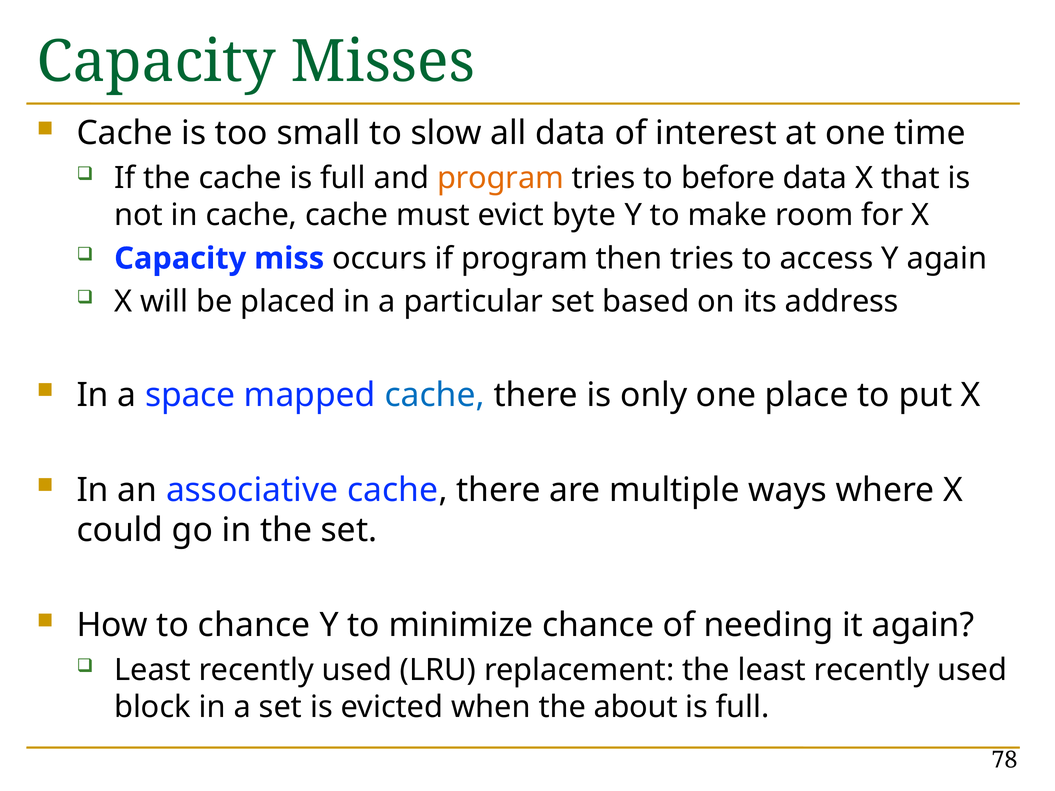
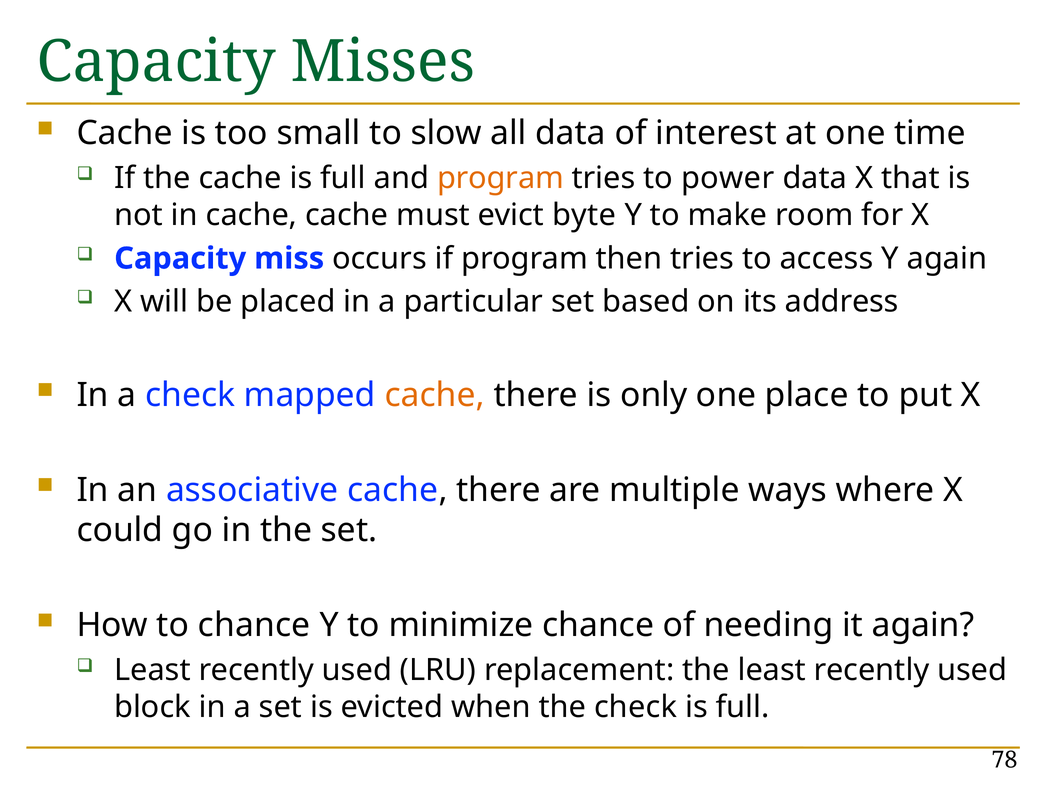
before: before -> power (728, 178)
a space: space -> check (190, 395)
cache colour: blue -> orange (435, 395)
the about: about -> check (636, 707)
